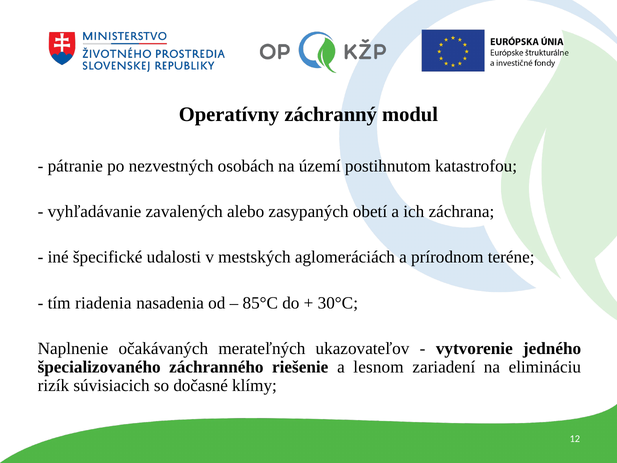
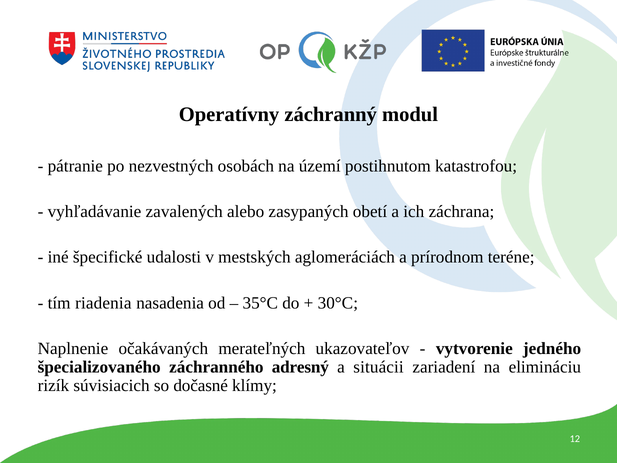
85°C: 85°C -> 35°C (260, 303)
riešenie: riešenie -> adresný (300, 367)
lesnom: lesnom -> situácii (379, 367)
